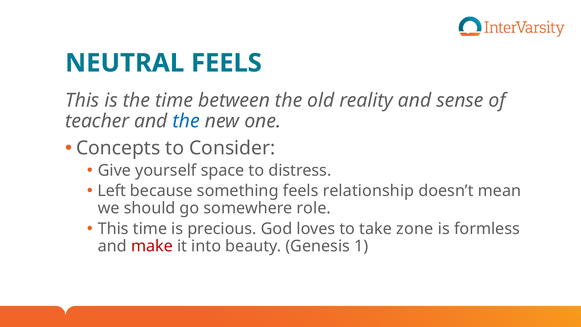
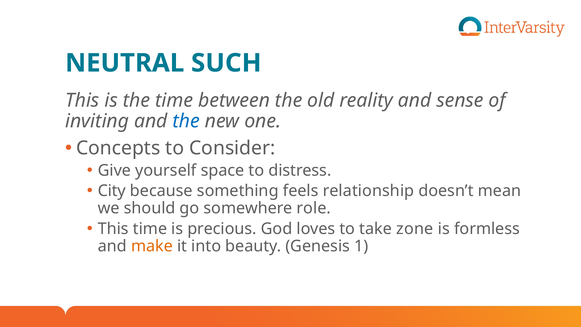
NEUTRAL FEELS: FEELS -> SUCH (226, 63)
teacher: teacher -> inviting (97, 121)
Left: Left -> City (112, 191)
make colour: red -> orange (152, 246)
